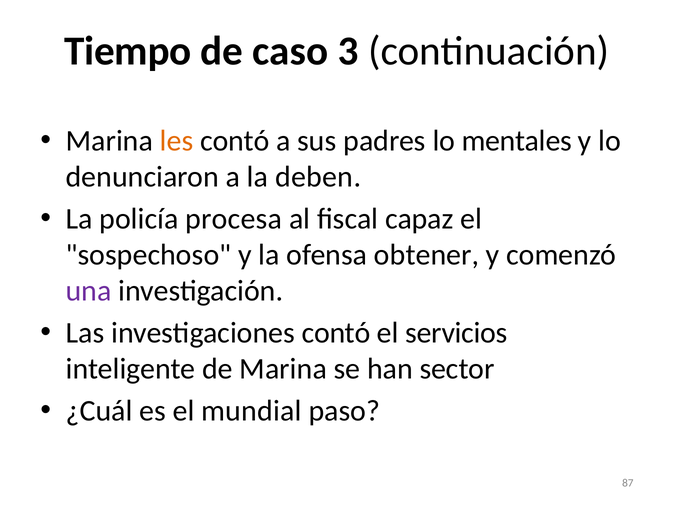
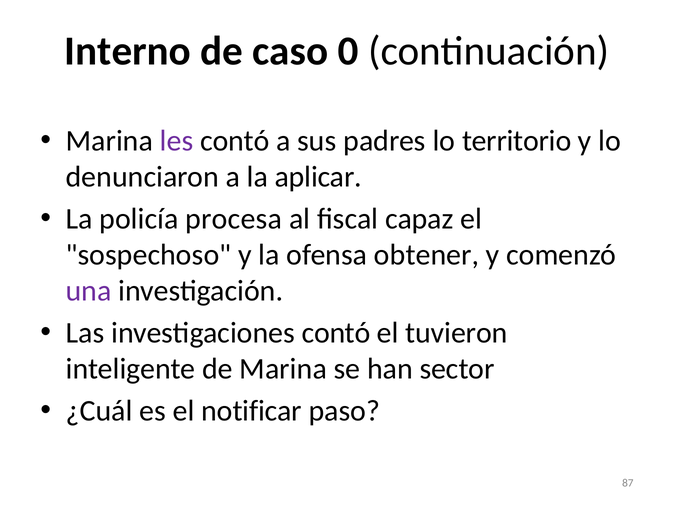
Tiempo: Tiempo -> Interno (128, 51)
3: 3 -> 0 (348, 51)
les colour: orange -> purple (177, 141)
mentales: mentales -> territorio (517, 141)
deben: deben -> aplicar (318, 177)
servicios: servicios -> tuvieron (456, 332)
mundial: mundial -> notificar (252, 410)
